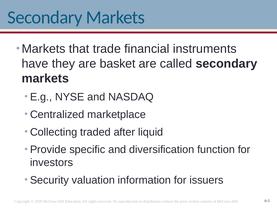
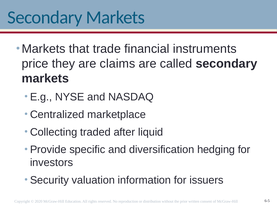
have: have -> price (35, 64)
basket: basket -> claims (117, 64)
function: function -> hedging (216, 149)
